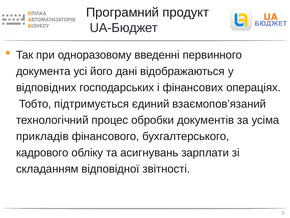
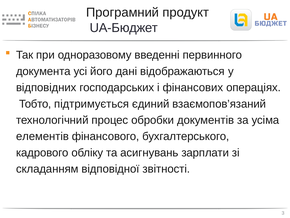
прикладів: прикладів -> елементів (42, 136)
